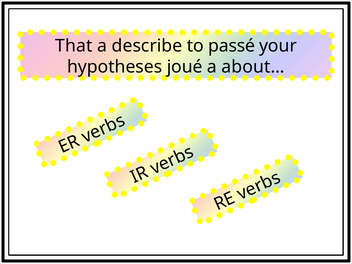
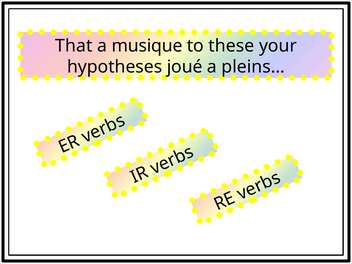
describe: describe -> musique (147, 46)
passé: passé -> these (231, 46)
about…: about… -> pleins… (253, 67)
